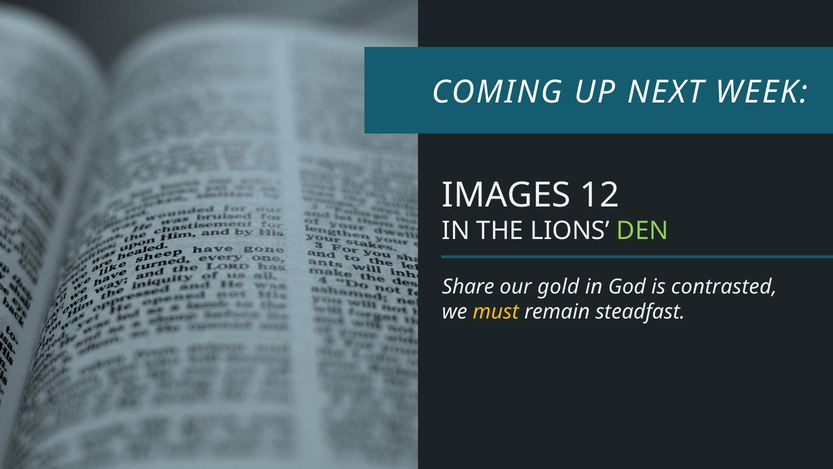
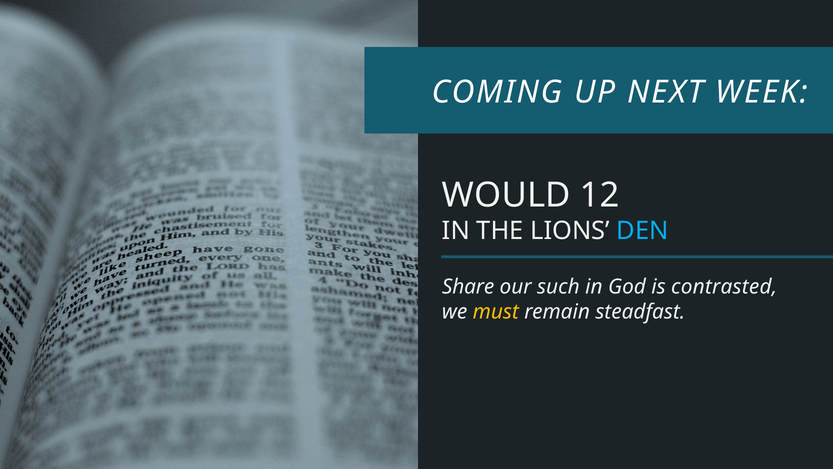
IMAGES: IMAGES -> WOULD (506, 195)
DEN colour: light green -> light blue (642, 230)
gold: gold -> such (558, 286)
